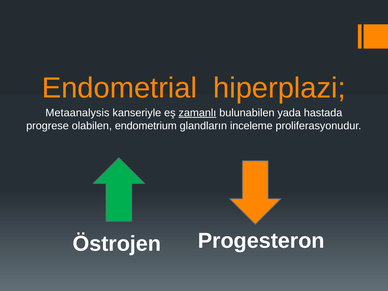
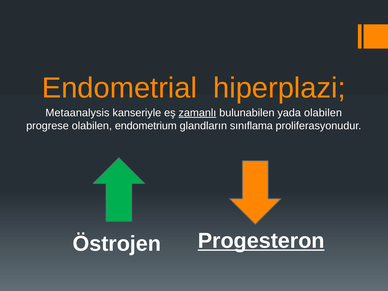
yada hastada: hastada -> olabilen (323, 113)
inceleme: inceleme -> sınıflama (251, 126)
Progesteron underline: none -> present (261, 241)
